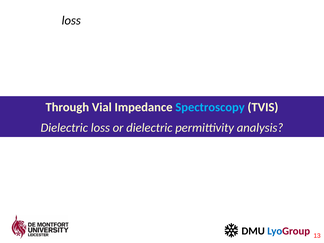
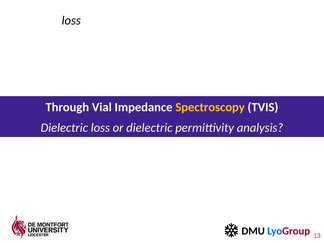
Spectroscopy colour: light blue -> yellow (210, 107)
